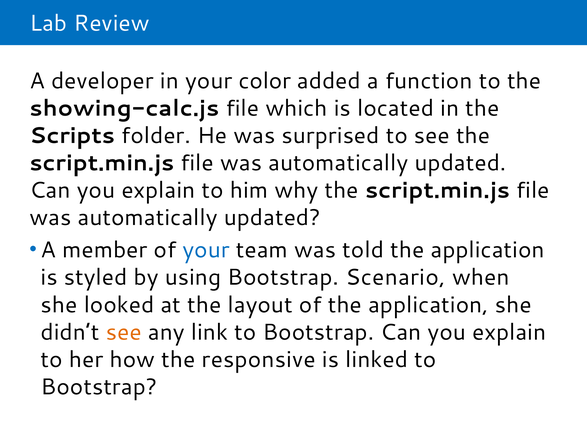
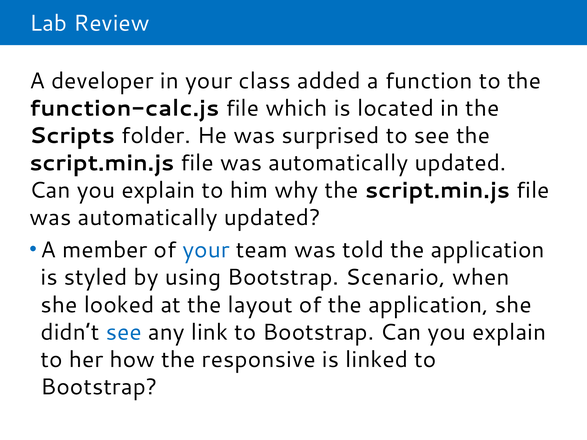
color: color -> class (265, 81)
showing-calc.js: showing-calc.js -> function-calc.js (124, 108)
see colour: orange -> blue (124, 332)
